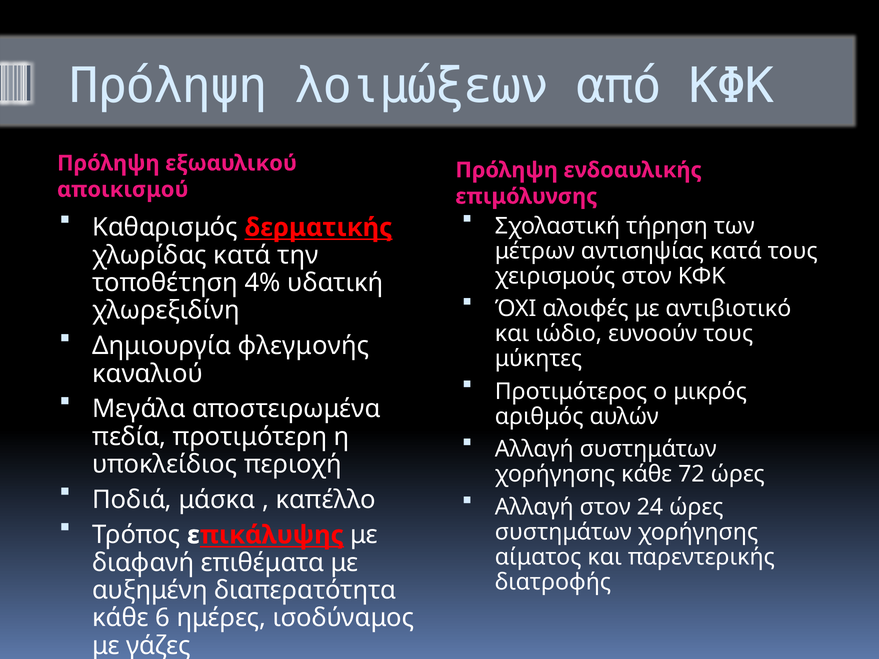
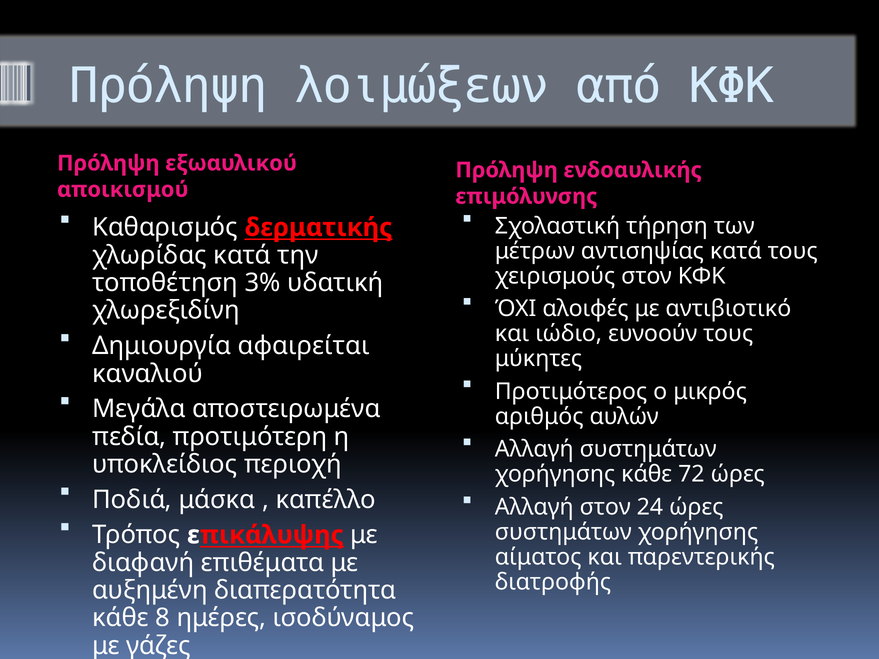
4%: 4% -> 3% (263, 283)
φλεγμονής: φλεγμονής -> αφαιρείται (304, 346)
6: 6 -> 8 (163, 618)
